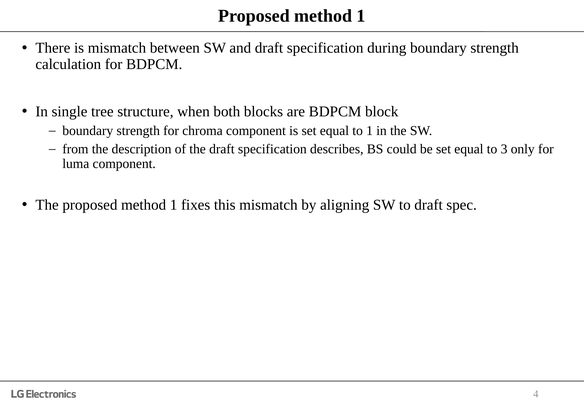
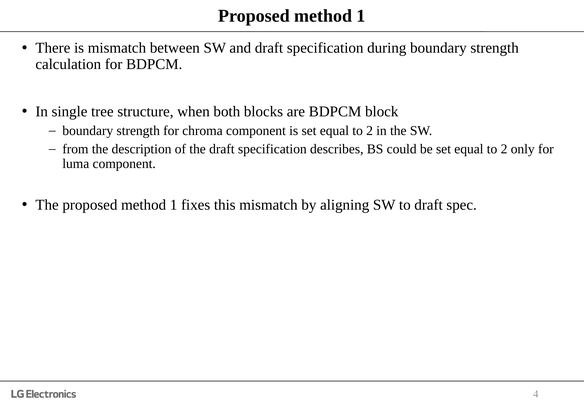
1: 1 -> 2 (370, 131)
3: 3 -> 2 (504, 149)
